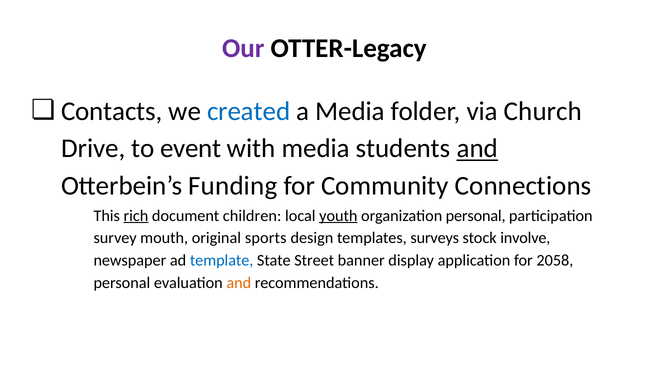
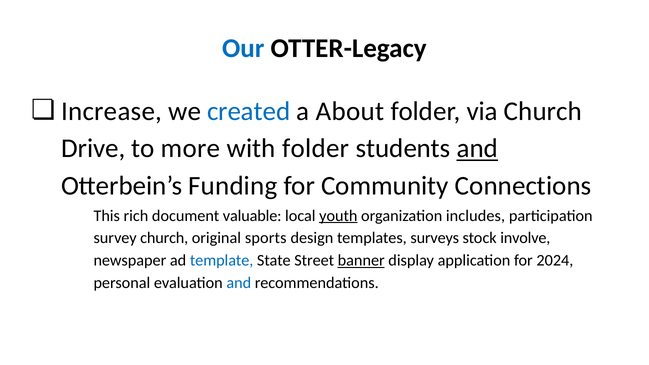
Our colour: purple -> blue (243, 48)
Contacts: Contacts -> Increase (112, 111)
a Media: Media -> About (350, 111)
event: event -> more (191, 149)
with media: media -> folder (316, 149)
rich underline: present -> none (136, 216)
children: children -> valuable (252, 216)
organization personal: personal -> includes (476, 216)
survey mouth: mouth -> church (164, 238)
banner underline: none -> present (361, 261)
2058: 2058 -> 2024 (555, 261)
and colour: orange -> blue (239, 283)
